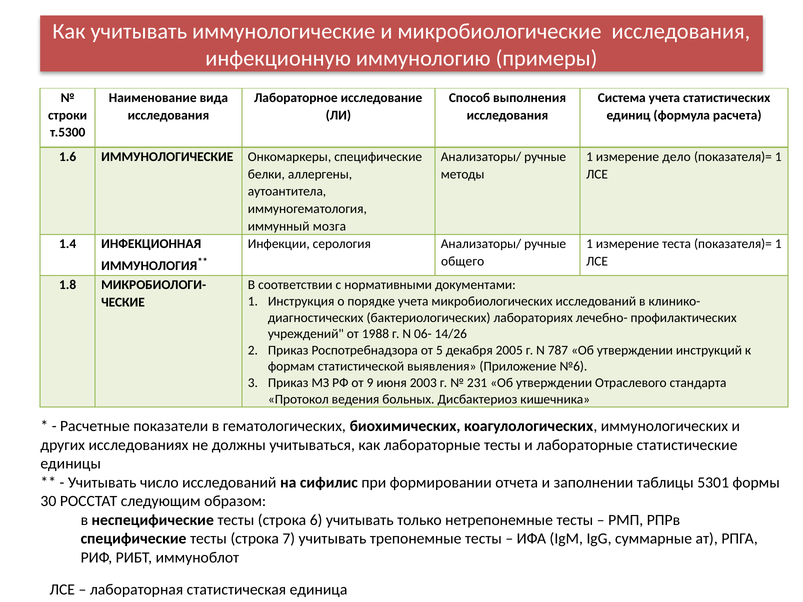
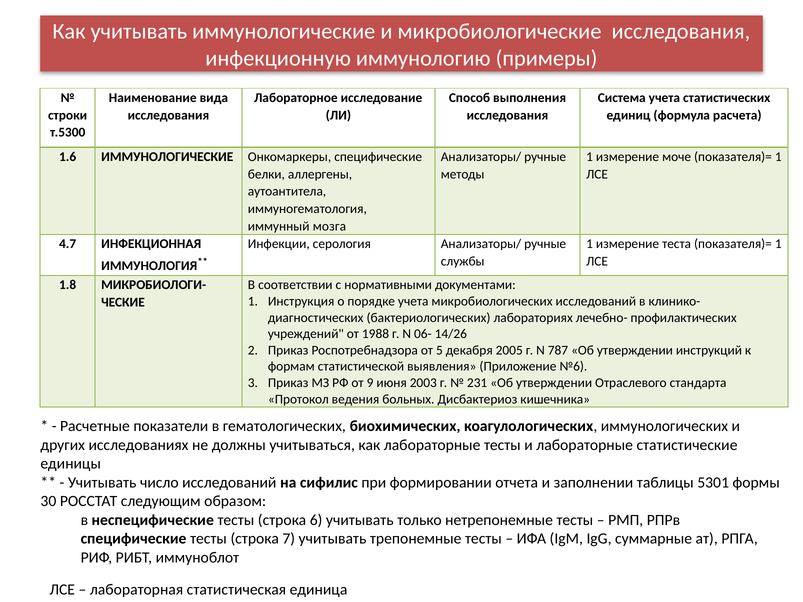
дело: дело -> моче (677, 157)
1.4: 1.4 -> 4.7 (68, 244)
общего: общего -> службы (463, 261)
